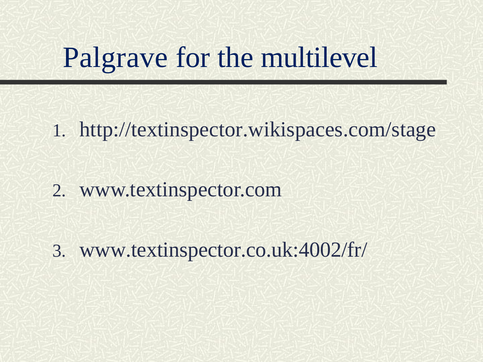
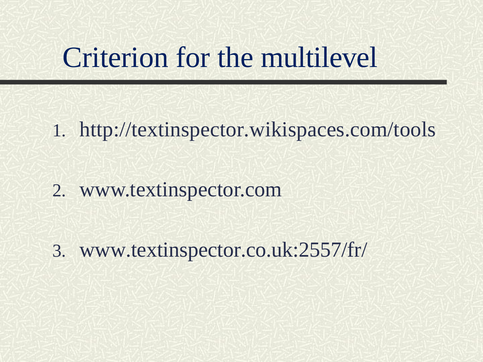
Palgrave: Palgrave -> Criterion (116, 57)
http://textinspector.wikispaces.com/stage: http://textinspector.wikispaces.com/stage -> http://textinspector.wikispaces.com/tools (258, 129)
www.textinspector.co.uk:4002/fr/: www.textinspector.co.uk:4002/fr/ -> www.textinspector.co.uk:2557/fr/ (223, 250)
